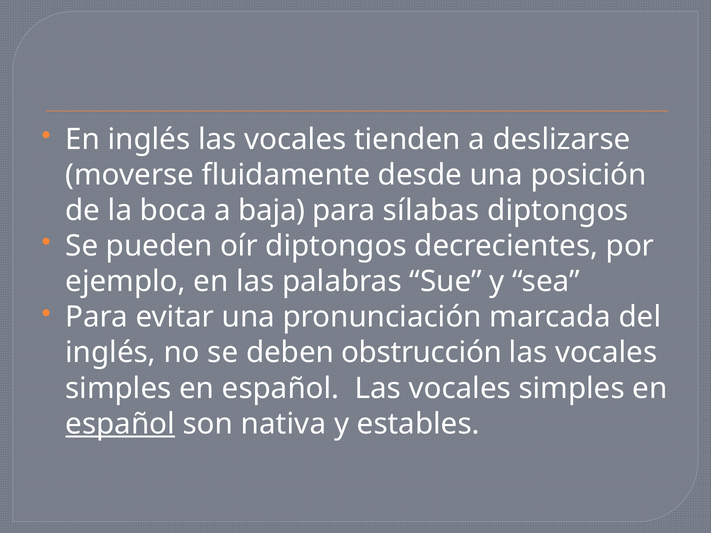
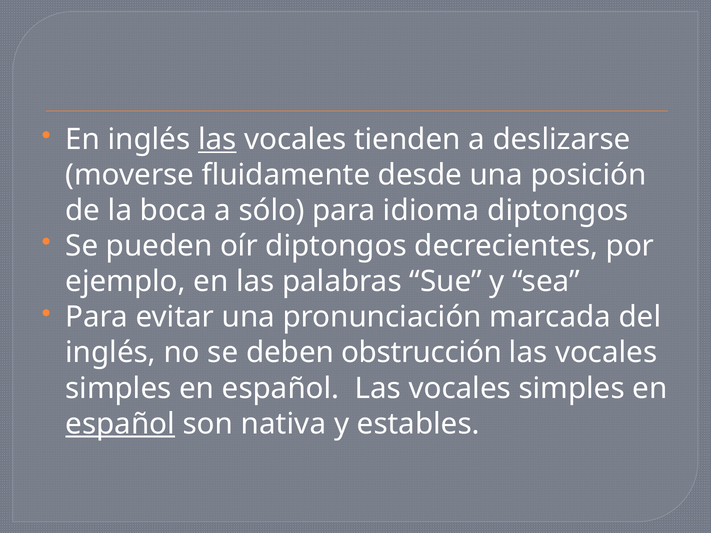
las underline: none -> present (217, 140)
baja: baja -> sólo (272, 211)
sílabas: sílabas -> idioma (431, 211)
